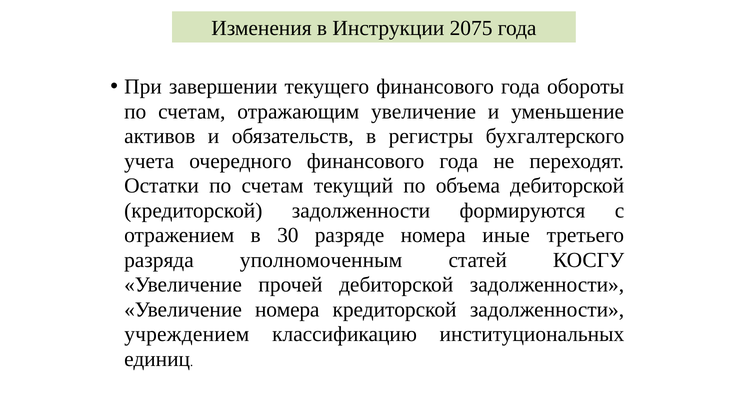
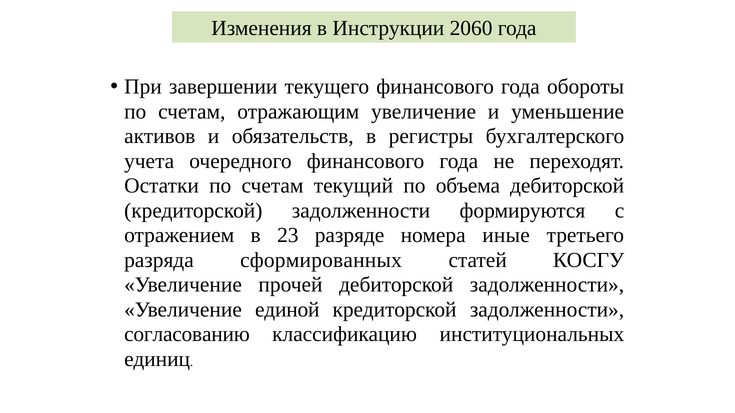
2075: 2075 -> 2060 (471, 28)
30: 30 -> 23 (288, 236)
уполномоченным: уполномоченным -> сформированных (321, 260)
Увеличение номера: номера -> единой (287, 310)
учреждением: учреждением -> согласованию (187, 335)
